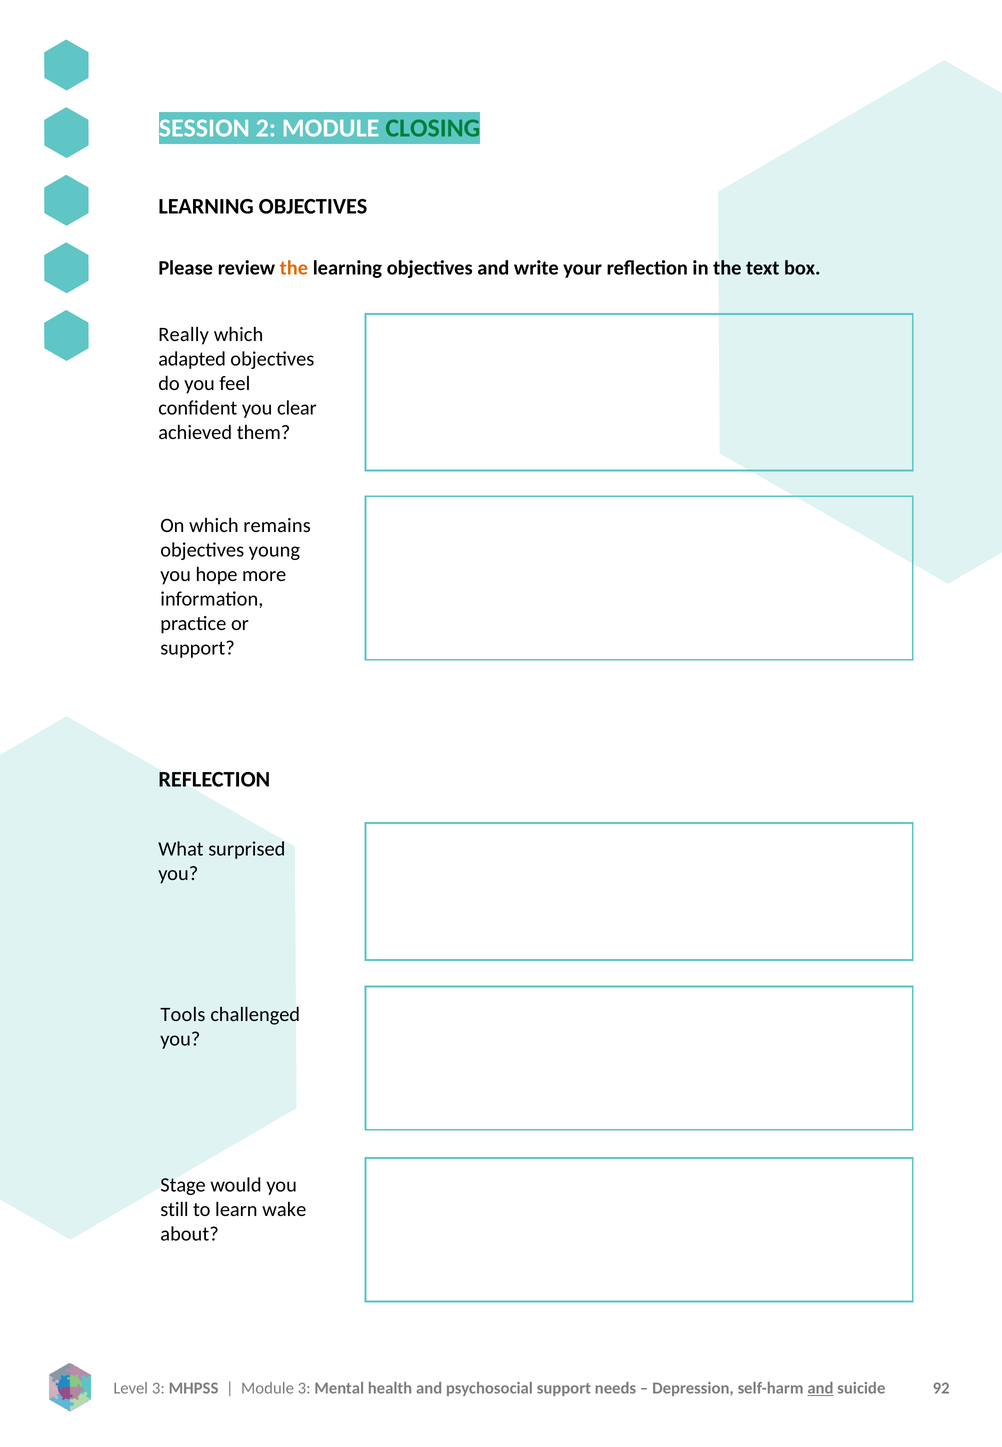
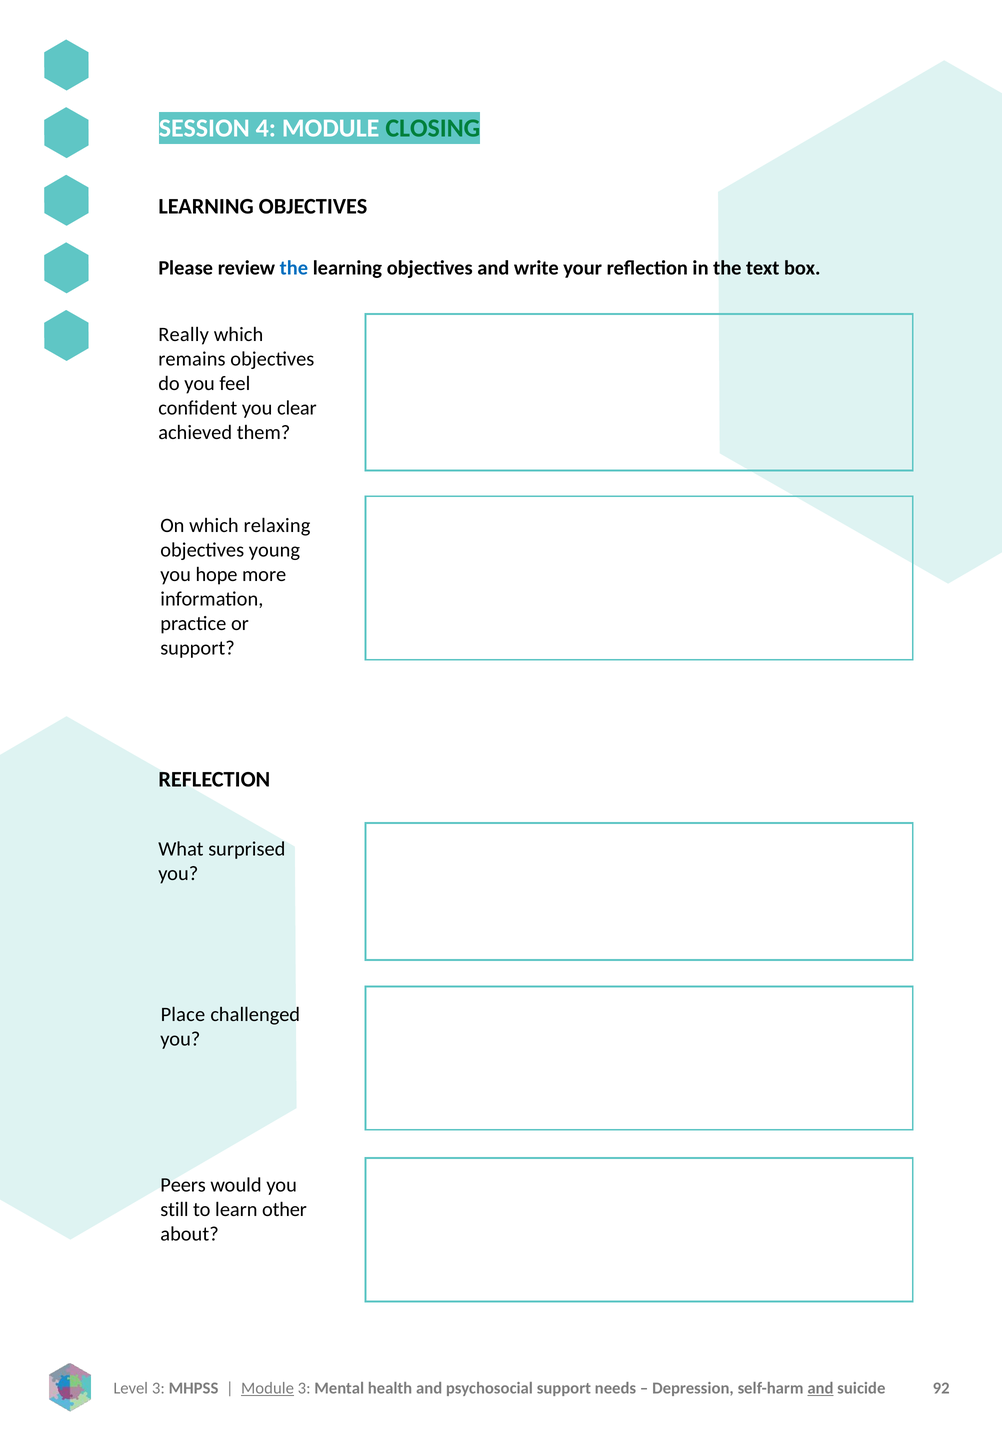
2: 2 -> 4 (266, 128)
the colour: orange -> blue (294, 268)
adapted: adapted -> remains (192, 359)
remains: remains -> relaxing (277, 526)
Tools: Tools -> Place (183, 1015)
Stage: Stage -> Peers (183, 1185)
wake: wake -> other (284, 1210)
Module underline: none -> present (268, 1389)
